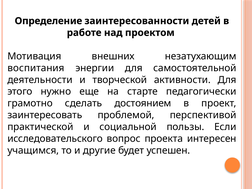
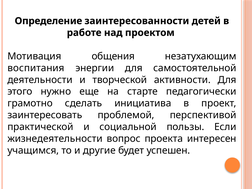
внешних: внешних -> общения (113, 56)
достоянием: достоянием -> инициатива (143, 103)
исследовательского: исследовательского -> жизнедеятельности (55, 139)
